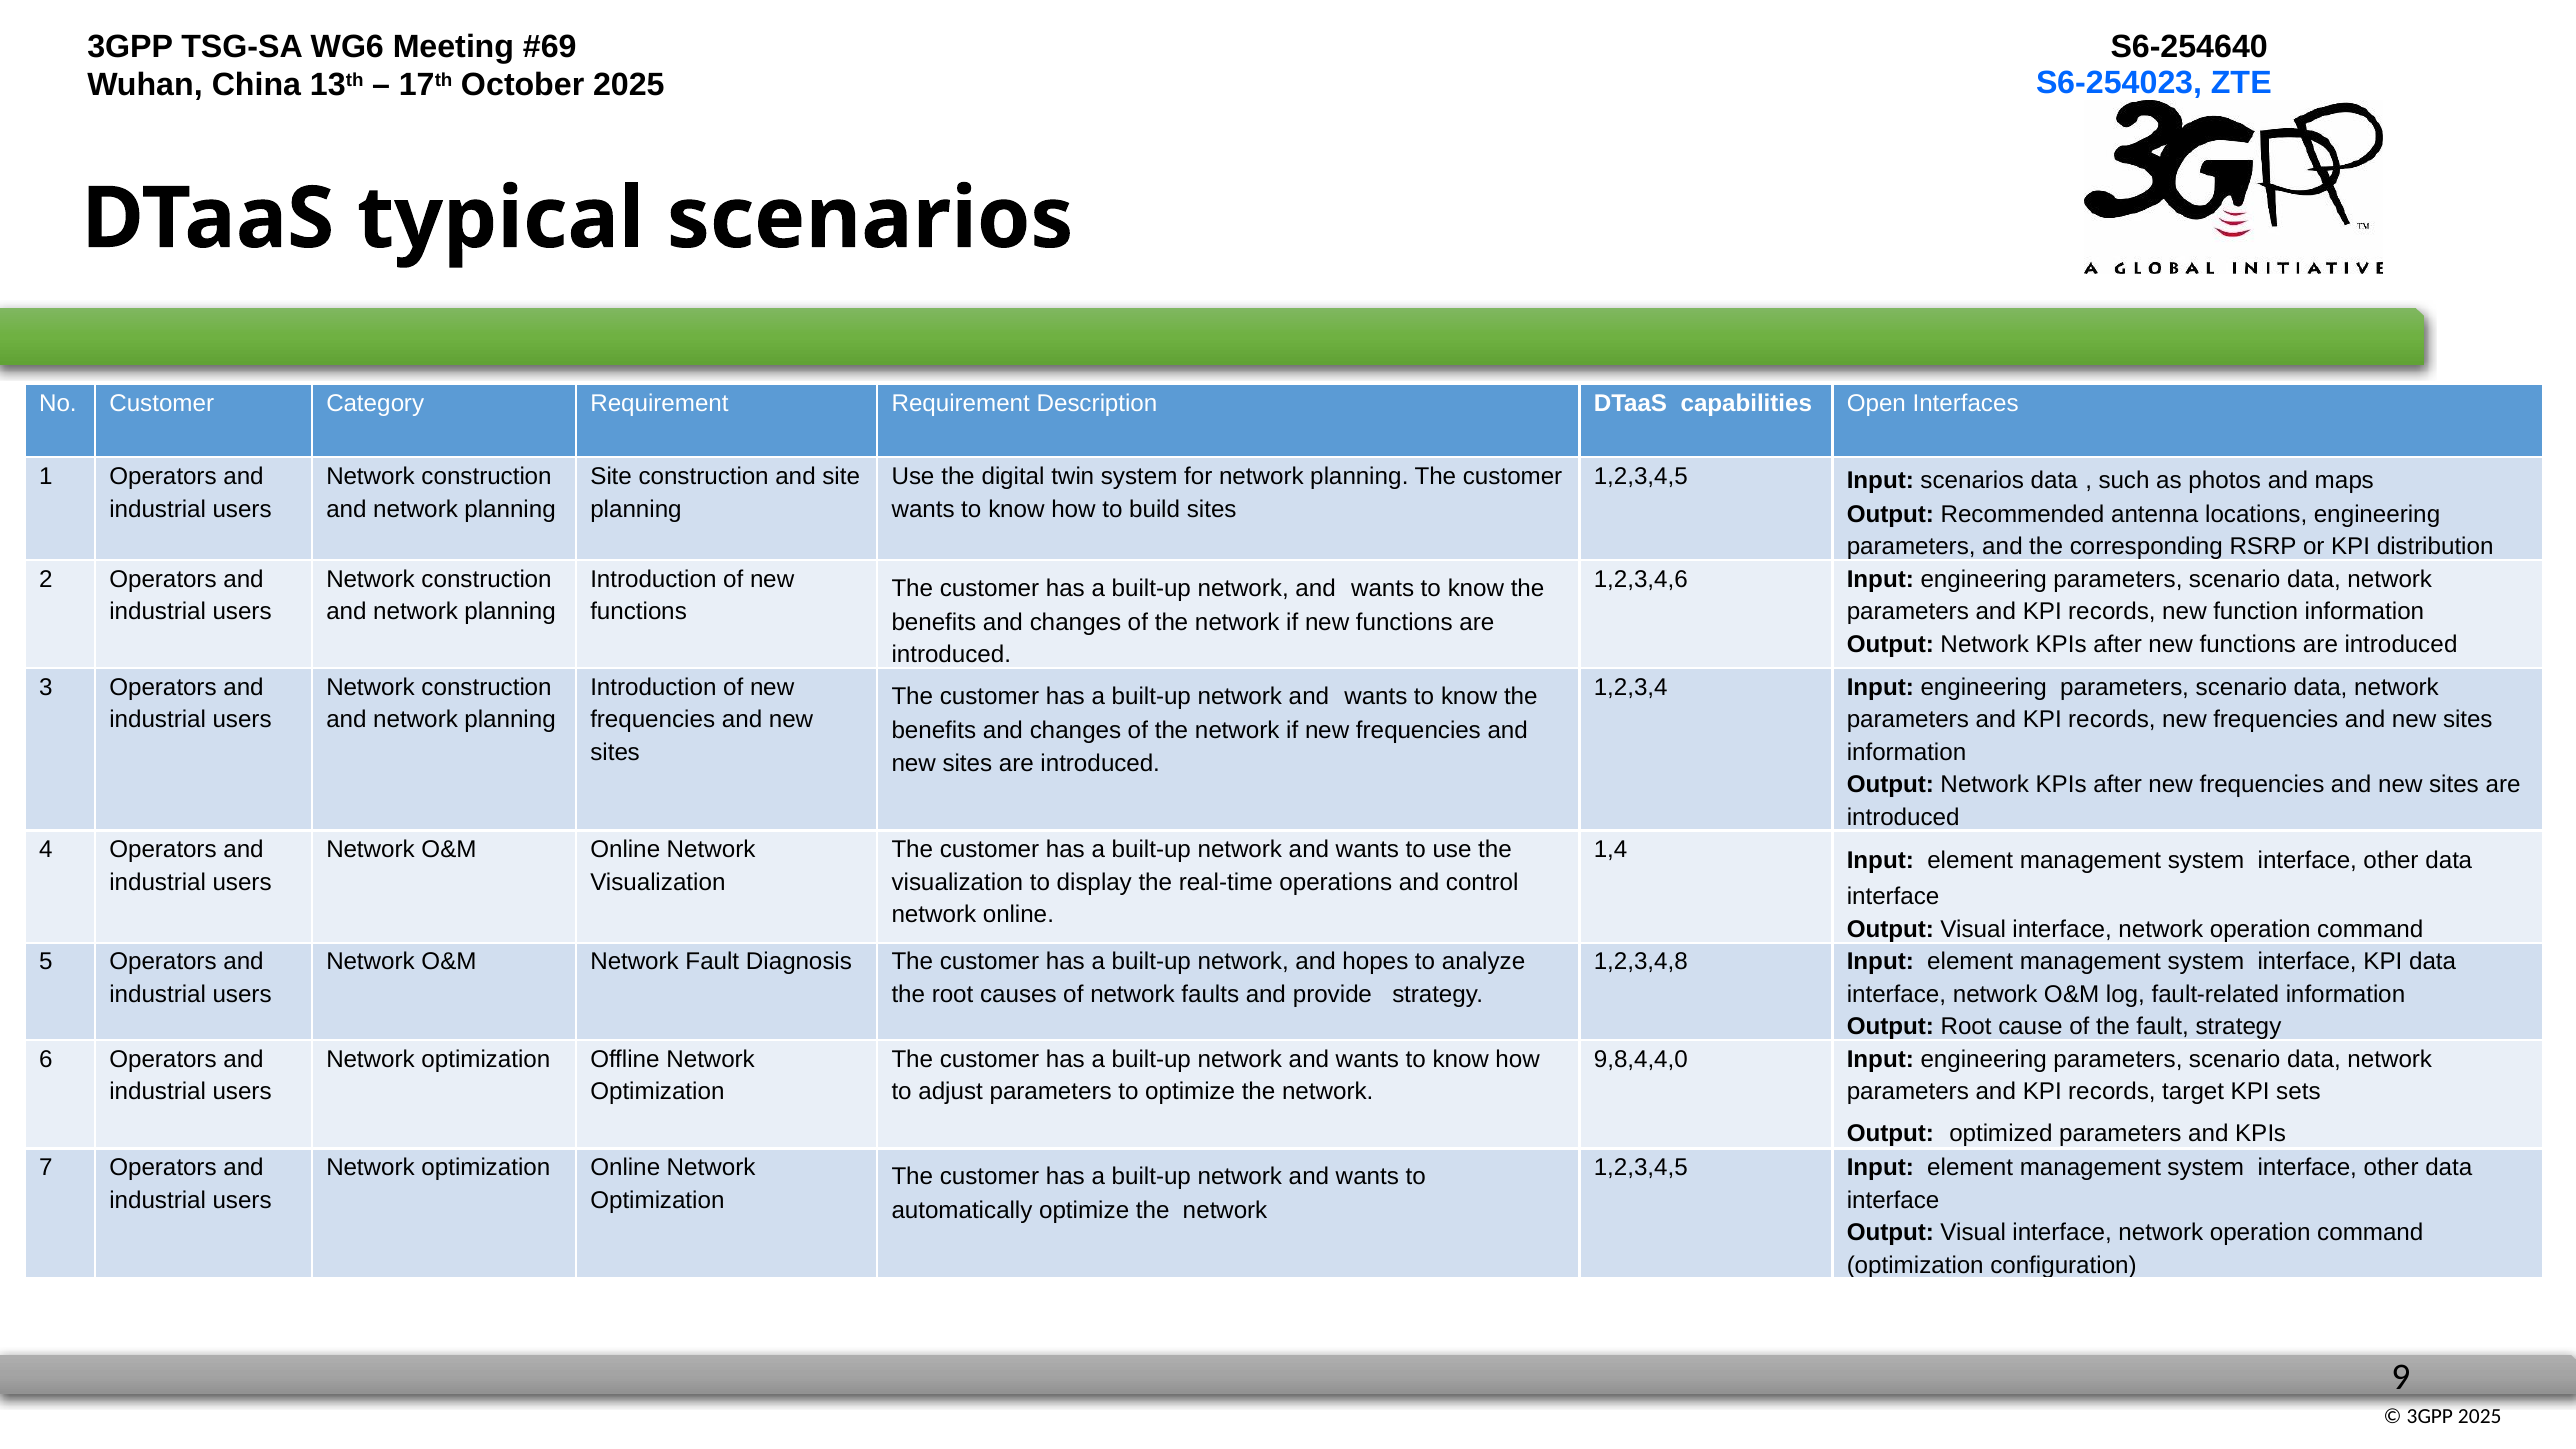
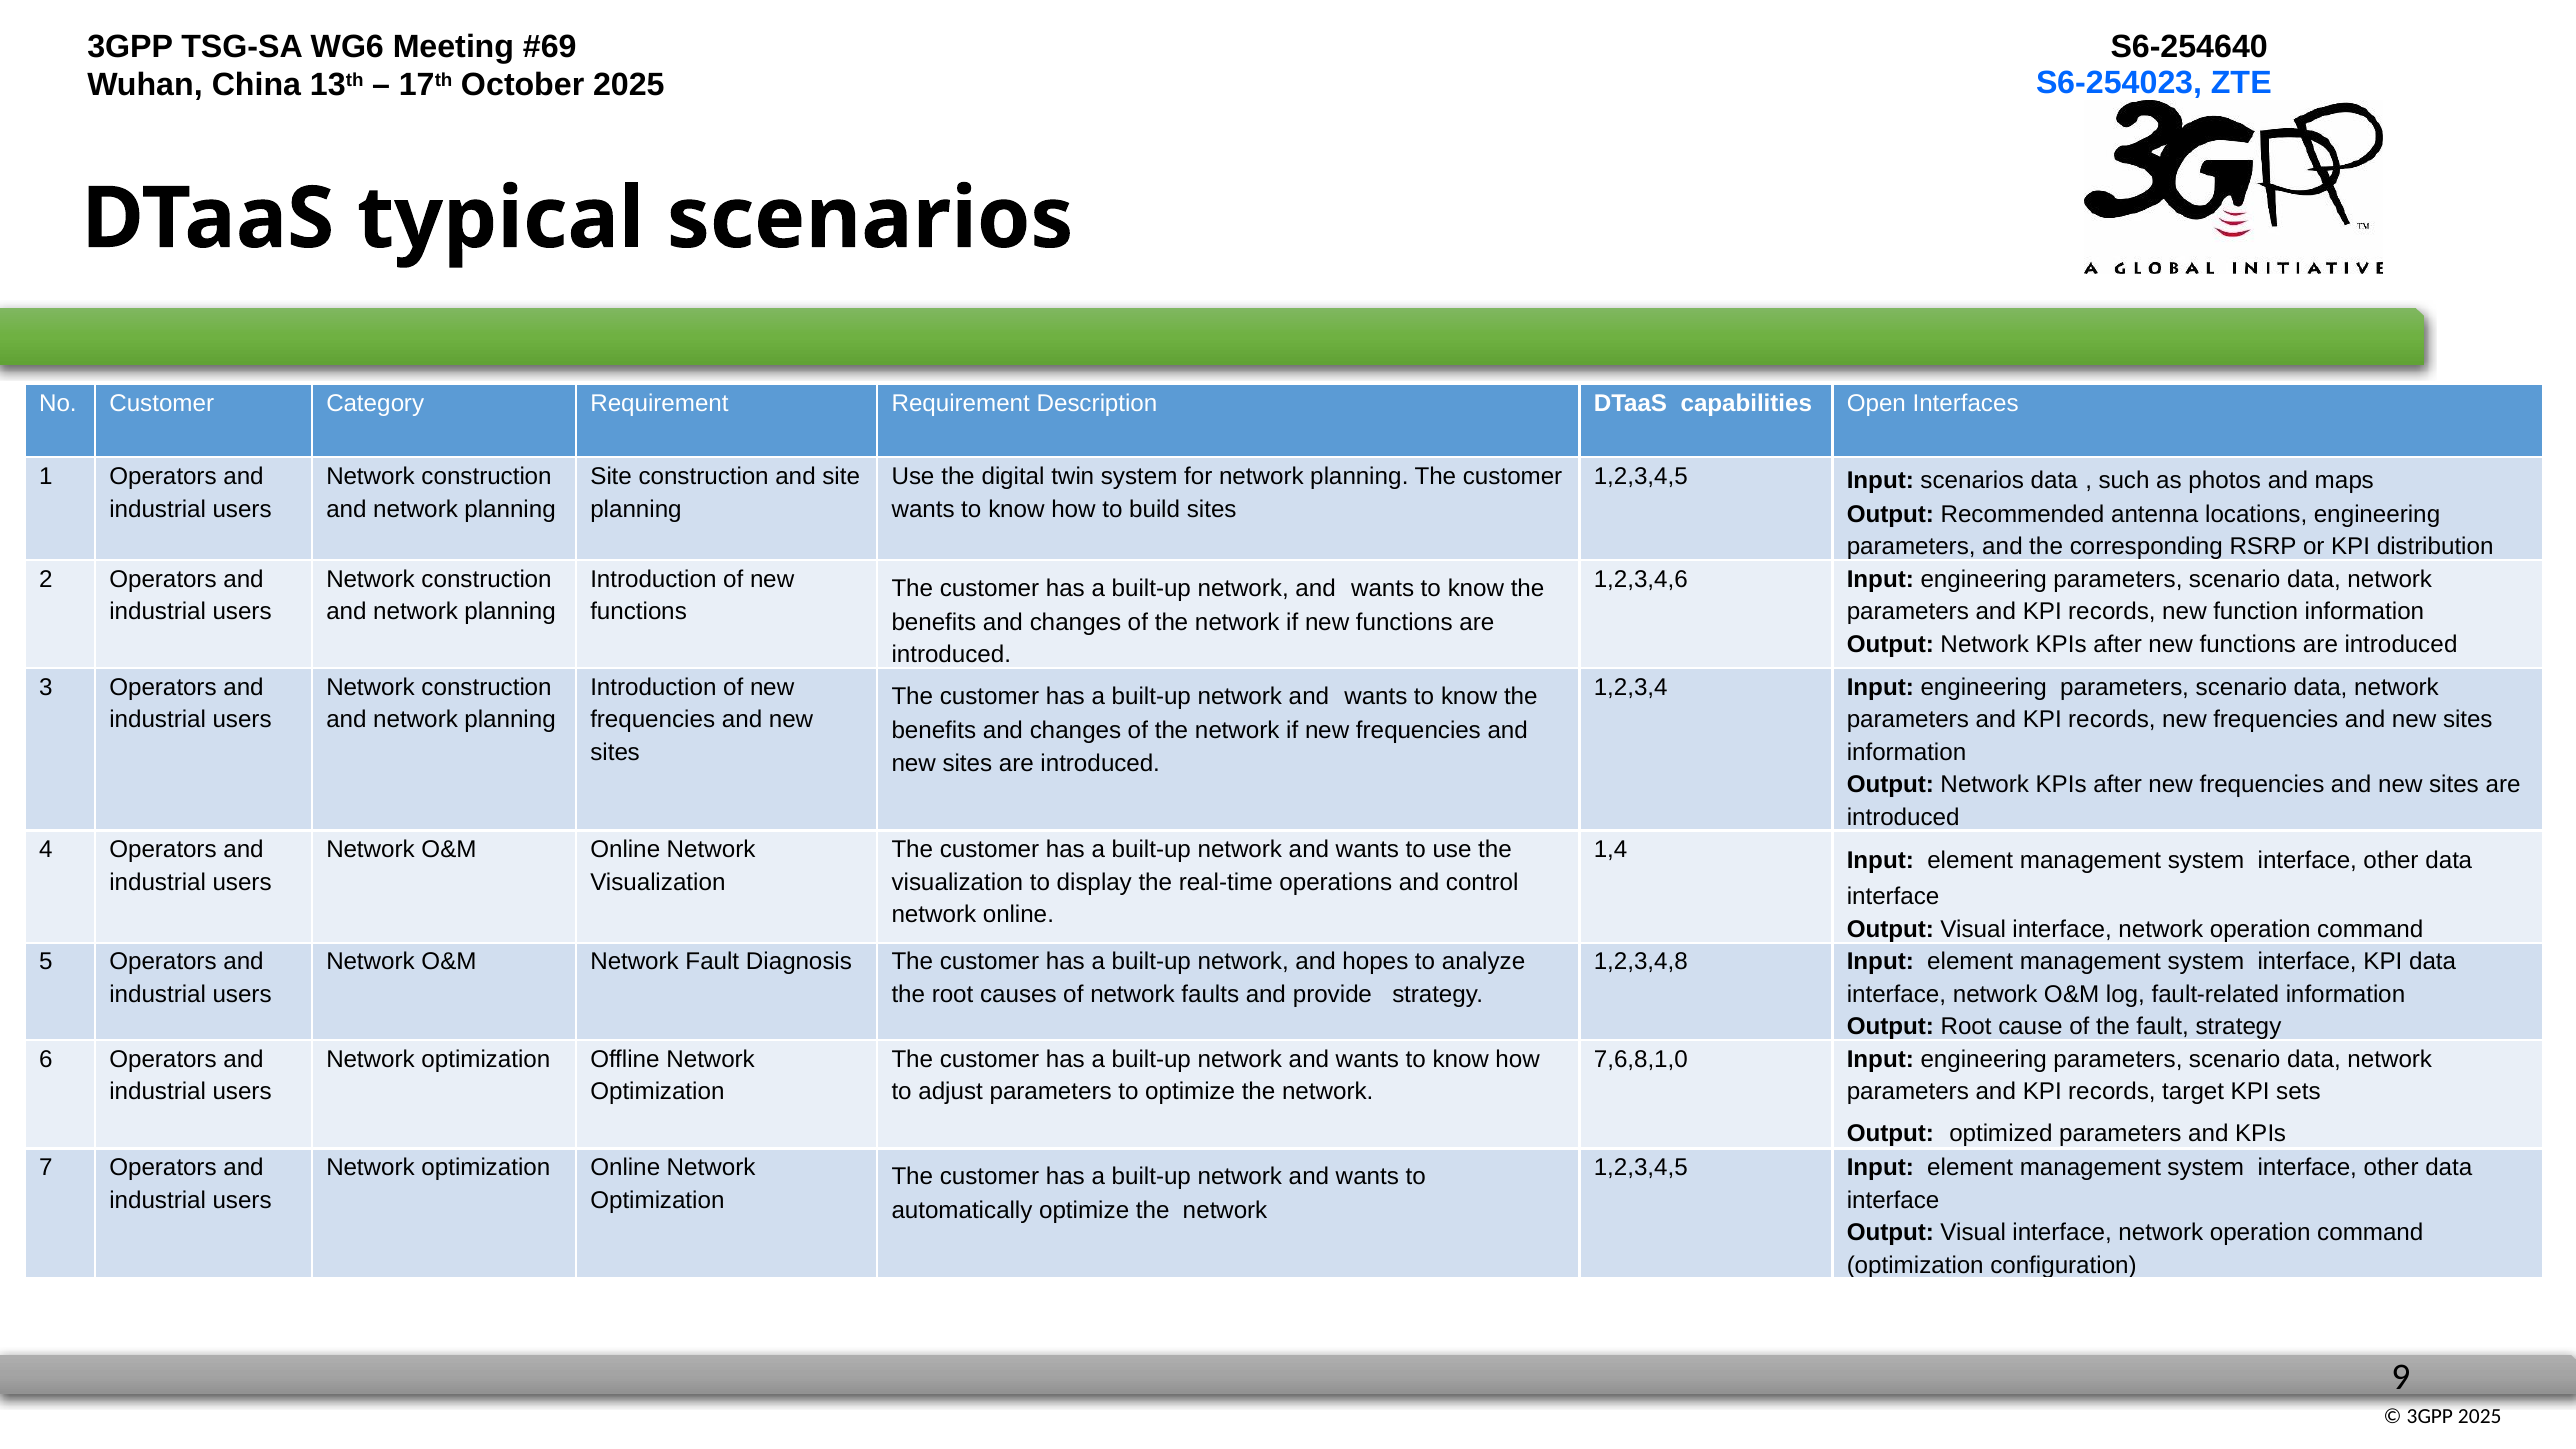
9,8,4,4,0: 9,8,4,4,0 -> 7,6,8,1,0 (1641, 1059)
